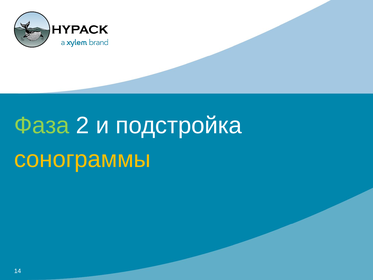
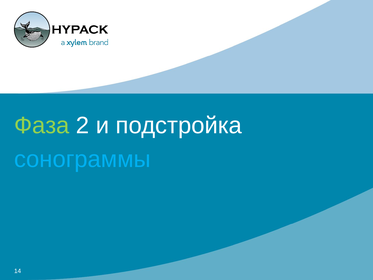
сонограммы colour: yellow -> light blue (83, 159)
